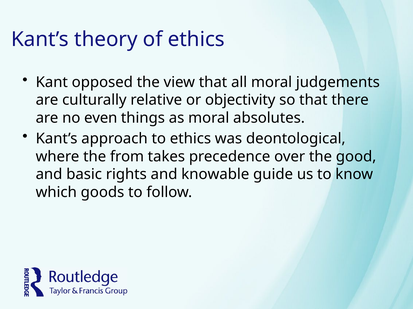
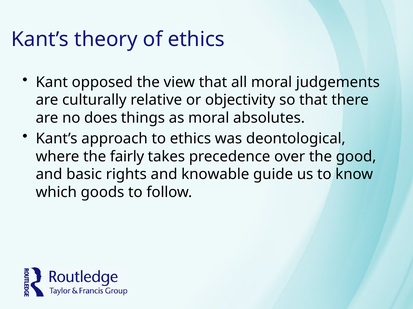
even: even -> does (101, 118)
from: from -> fairly (127, 157)
